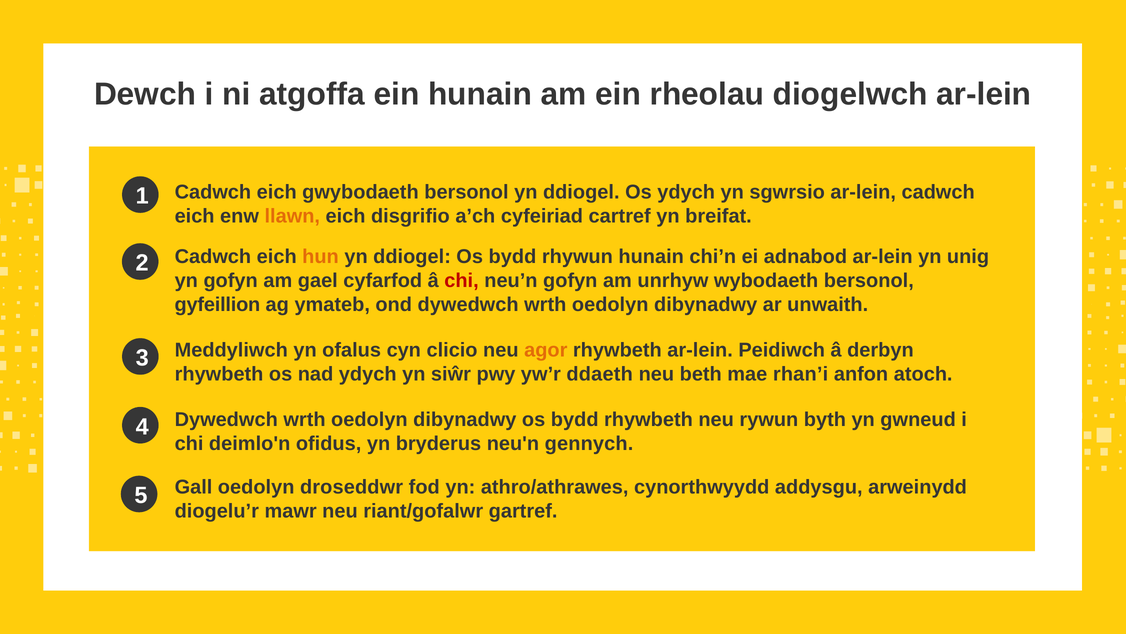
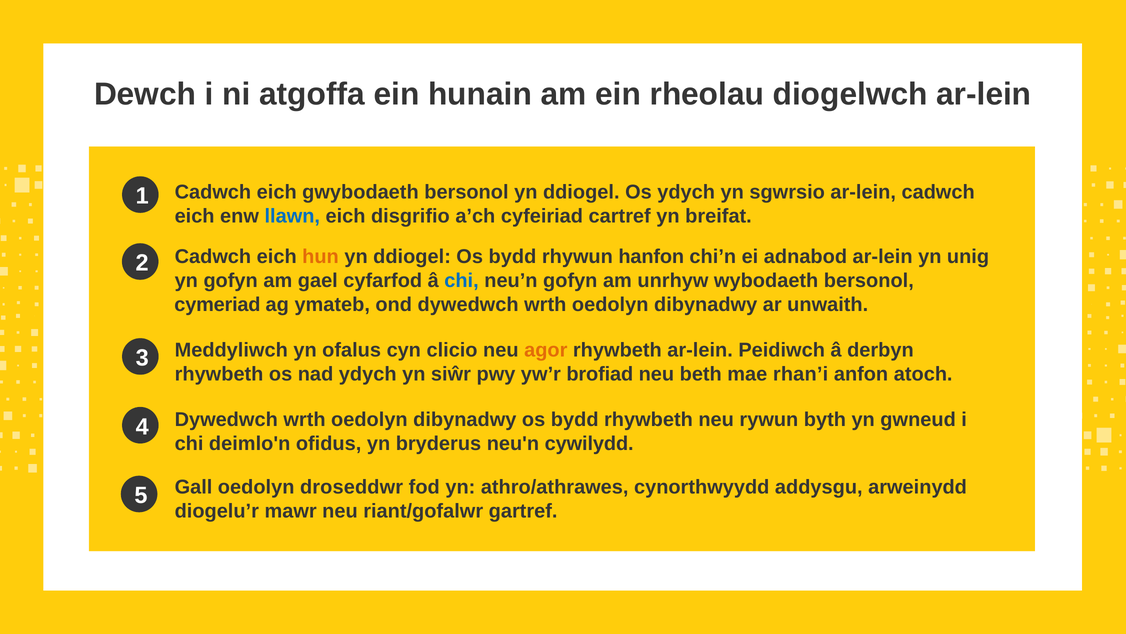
llawn colour: orange -> blue (292, 216)
rhywun hunain: hunain -> hanfon (651, 257)
chi colour: red -> blue (461, 281)
gyfeillion: gyfeillion -> cymeriad (217, 304)
ddaeth: ddaeth -> brofiad (600, 374)
gennych: gennych -> cywilydd (589, 443)
